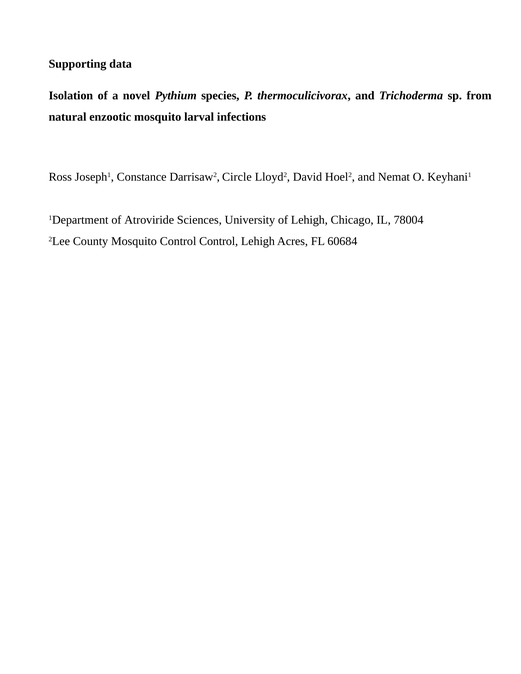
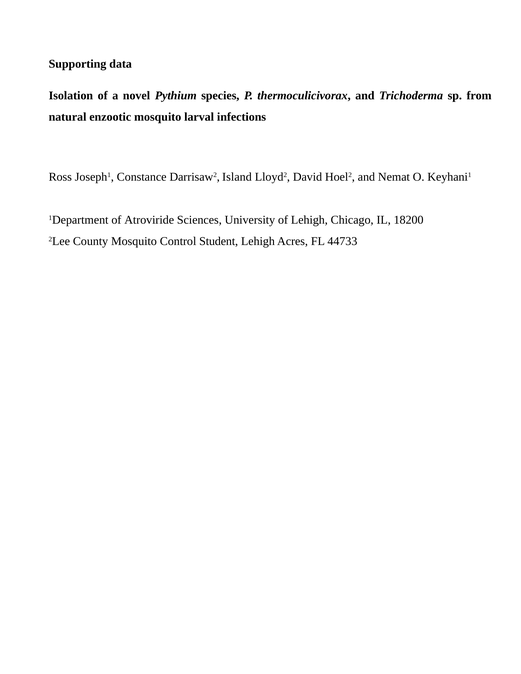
Circle: Circle -> Island (237, 177)
78004: 78004 -> 18200 (409, 220)
Control Control: Control -> Student (219, 241)
60684: 60684 -> 44733 (342, 241)
